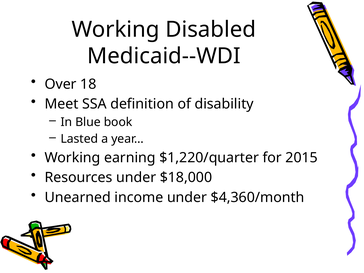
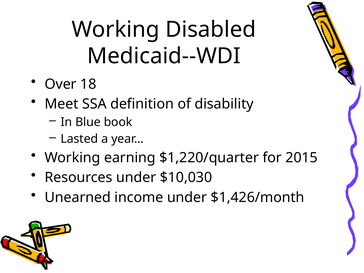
$18,000: $18,000 -> $10,030 (186, 178)
$4,360/month: $4,360/month -> $1,426/month (258, 197)
